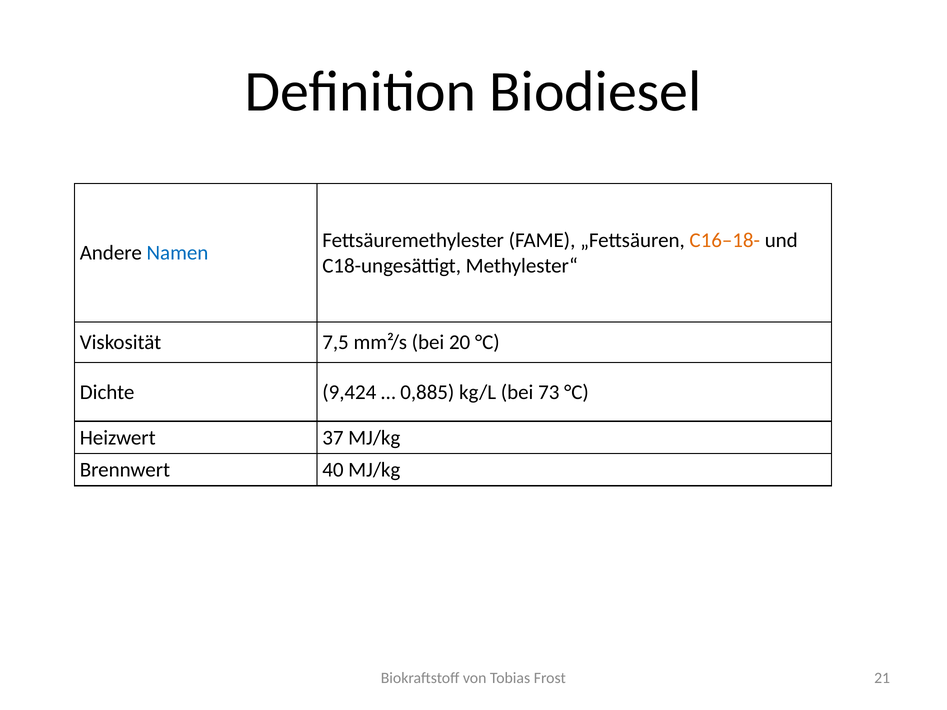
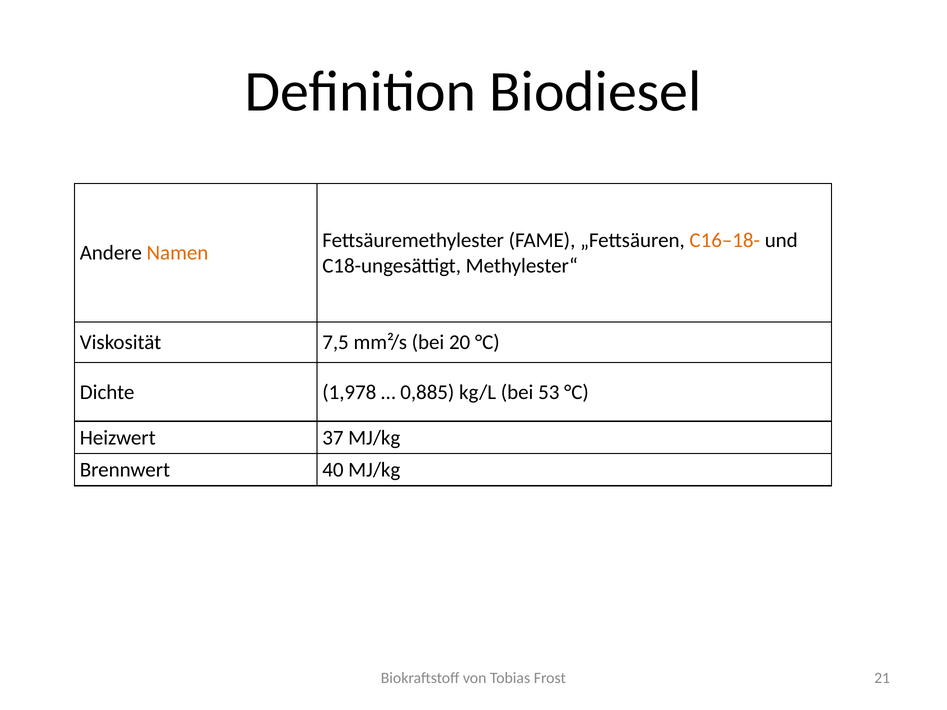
Namen colour: blue -> orange (177, 253)
9,424: 9,424 -> 1,978 (349, 392)
73: 73 -> 53 (549, 392)
